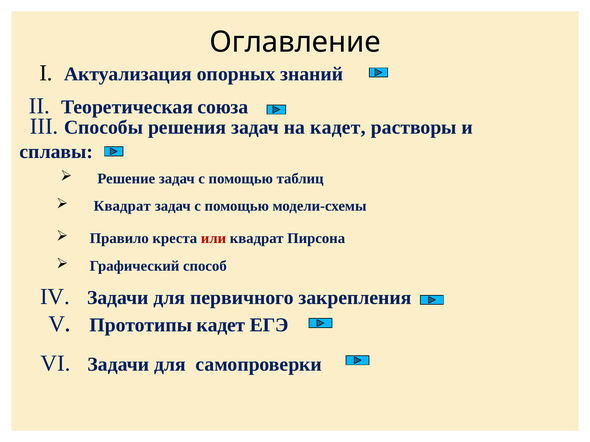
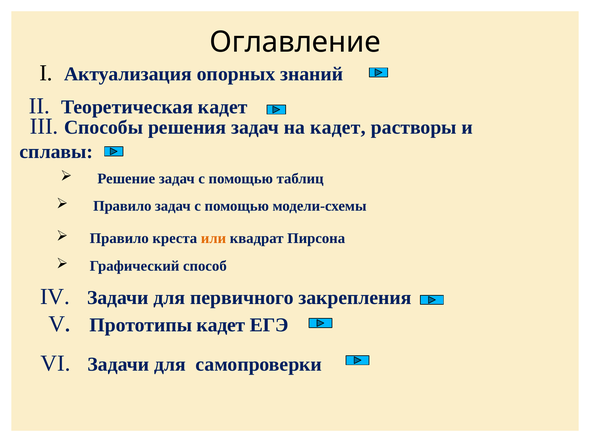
Теоретическая союза: союза -> кадет (223, 107)
Квадрат: Квадрат -> Правило (122, 206)
или colour: red -> orange (214, 239)
